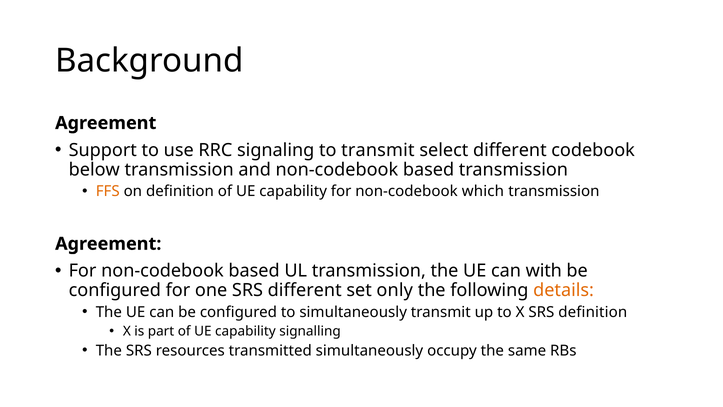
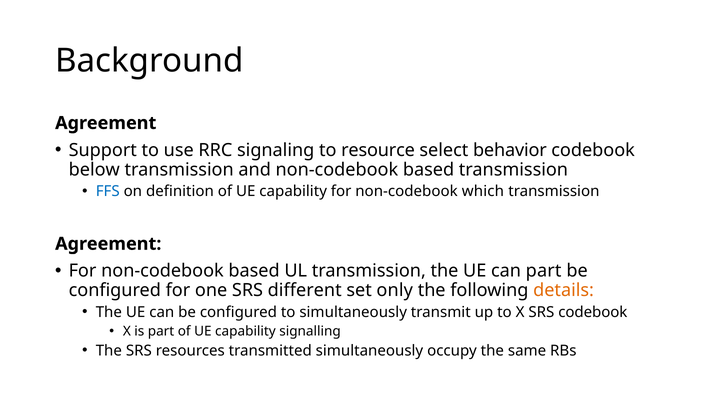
to transmit: transmit -> resource (378, 150)
select different: different -> behavior (510, 150)
FFS colour: orange -> blue (108, 191)
can with: with -> part (544, 271)
SRS definition: definition -> codebook (593, 312)
